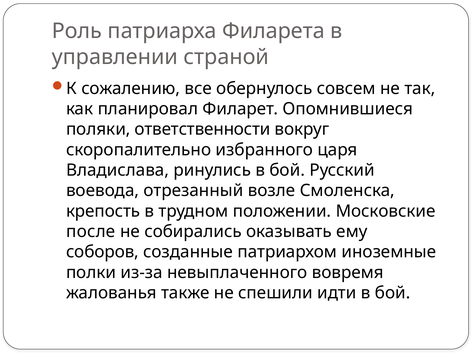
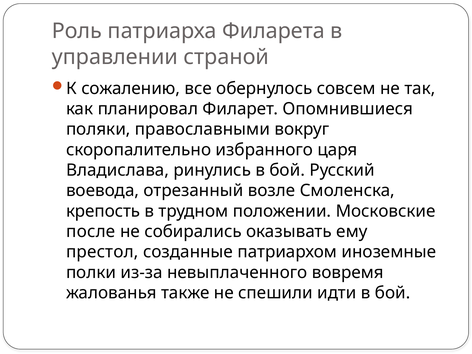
ответственности: ответственности -> православными (202, 129)
соборов: соборов -> престол (102, 252)
